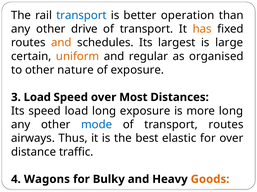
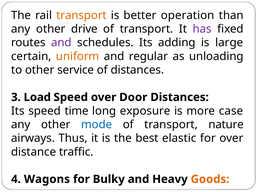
transport colour: blue -> orange (81, 15)
has colour: orange -> purple (202, 29)
and colour: orange -> purple (61, 43)
largest: largest -> adding (177, 43)
organised: organised -> unloading (216, 56)
nature: nature -> service (76, 70)
of exposure: exposure -> distances (137, 70)
Most: Most -> Door (133, 98)
speed load: load -> time (77, 111)
more long: long -> case (231, 111)
transport routes: routes -> nature (226, 125)
